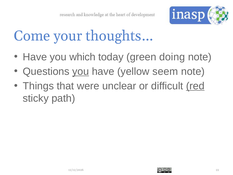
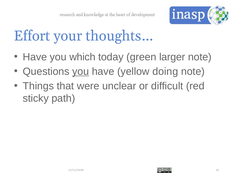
Come: Come -> Effort (32, 36)
doing: doing -> larger (172, 57)
seem: seem -> doing (165, 71)
red underline: present -> none (195, 86)
